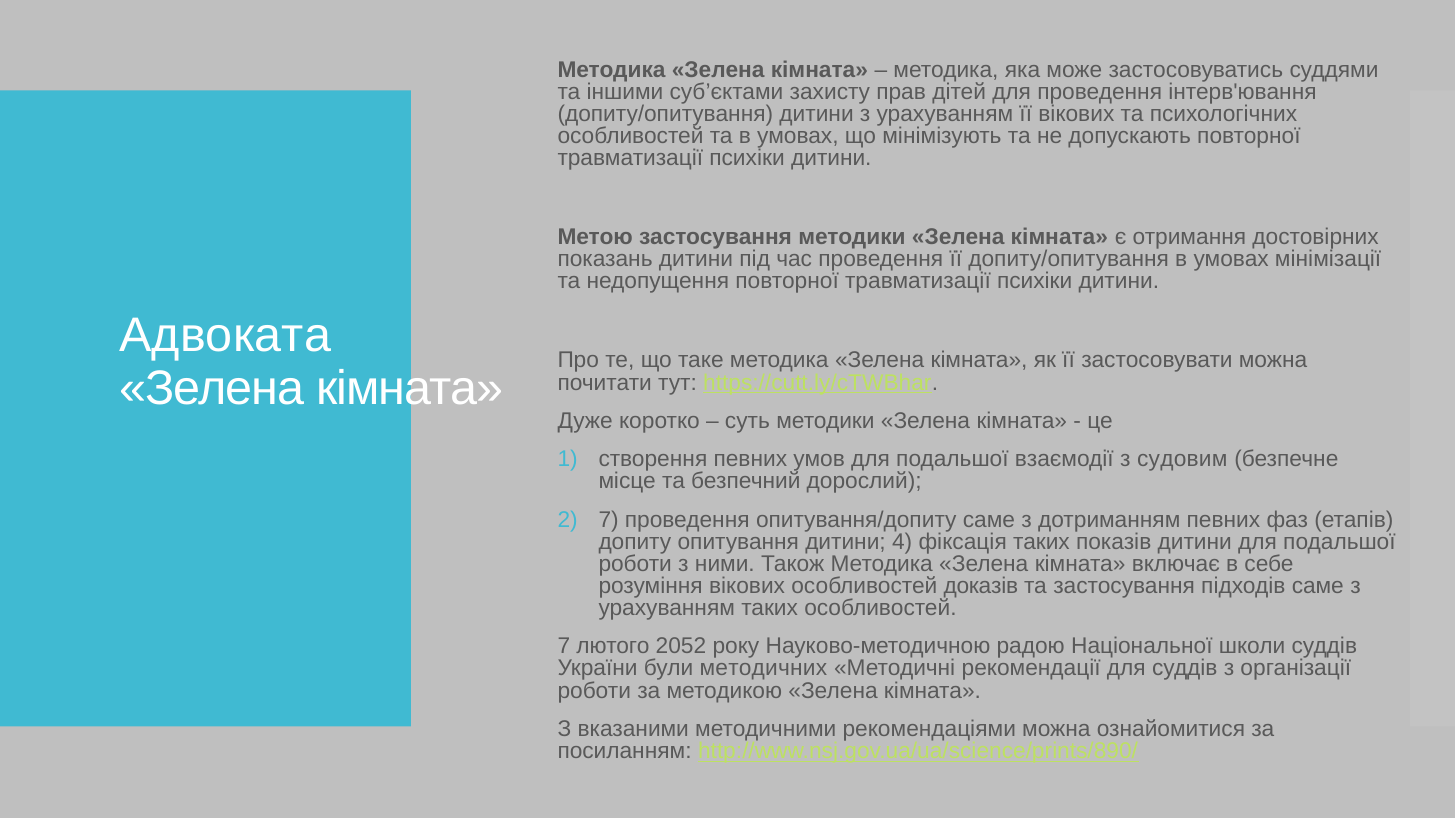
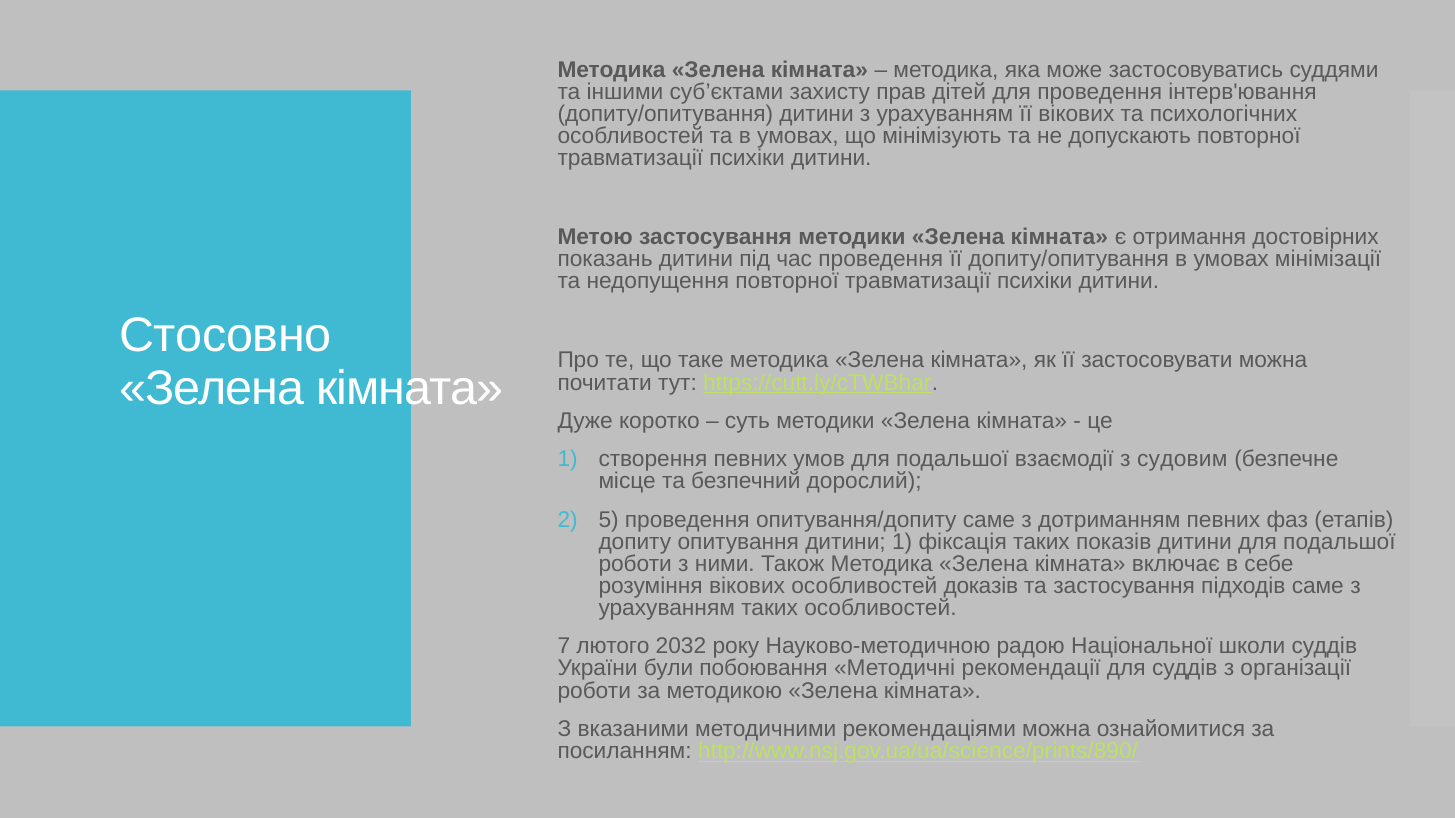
Адвоката: Адвоката -> Стосовно (225, 336)
2 7: 7 -> 5 (609, 520)
дитини 4: 4 -> 1 (902, 542)
2052: 2052 -> 2032 (681, 647)
методичних: методичних -> побоювання (764, 669)
